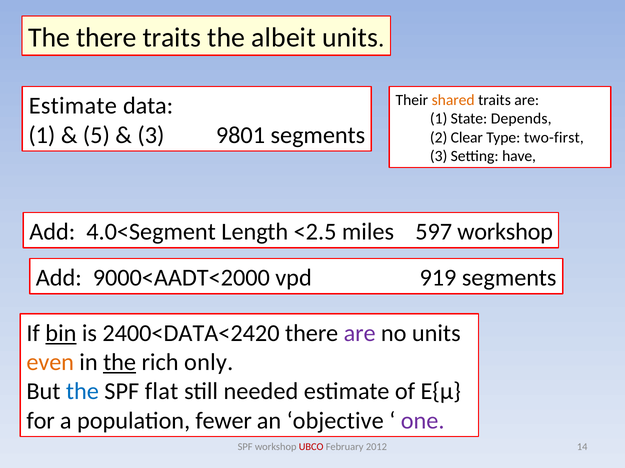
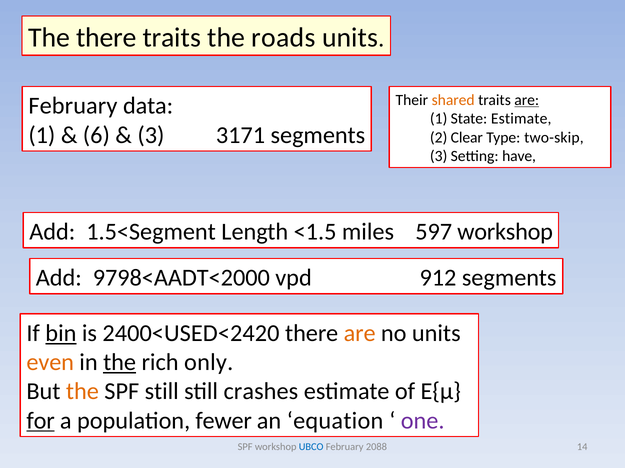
albeit: albeit -> roads (283, 38)
are underline: none -> present (527, 100)
Estimate: Estimate -> February (73, 106)
State Depends: Depends -> Estimate (521, 119)
5: 5 -> 6 (96, 135)
9801: 9801 -> 3171 (240, 135)
two-first: two-first -> two-skip (554, 138)
4.0<Segment: 4.0<Segment -> 1.5<Segment (151, 232)
<2.5: <2.5 -> <1.5 (315, 232)
9000<AADT<2000: 9000<AADT<2000 -> 9798<AADT<2000 (181, 278)
919: 919 -> 912 (438, 278)
2400<DATA<2420: 2400<DATA<2420 -> 2400<USED<2420 (191, 334)
are colour: purple -> orange (360, 334)
the colour: blue -> orange (82, 392)
SPF flat: flat -> still (162, 392)
needed: needed -> crashes (261, 392)
for underline: none -> present (41, 421)
objective: objective -> equation (335, 421)
UBCO colour: red -> blue (311, 448)
2012: 2012 -> 2088 (376, 448)
